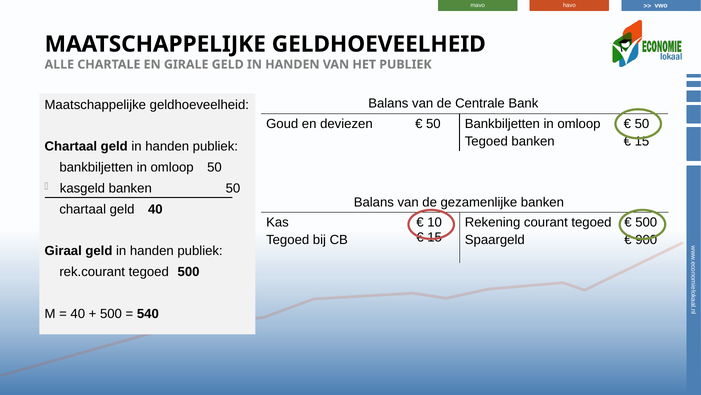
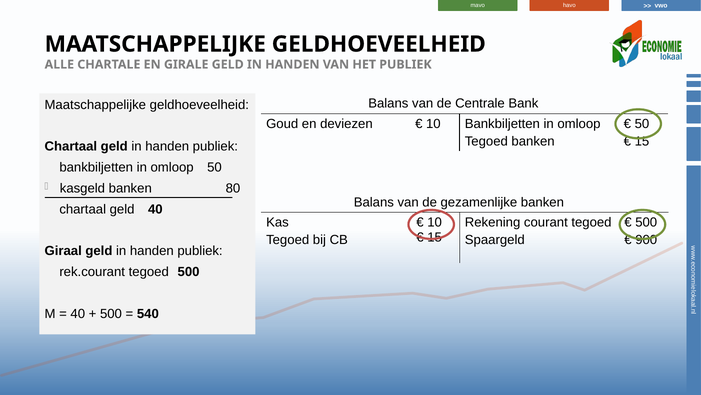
50: 50 -> 10 (433, 124)
banken 50: 50 -> 80 (233, 188)
